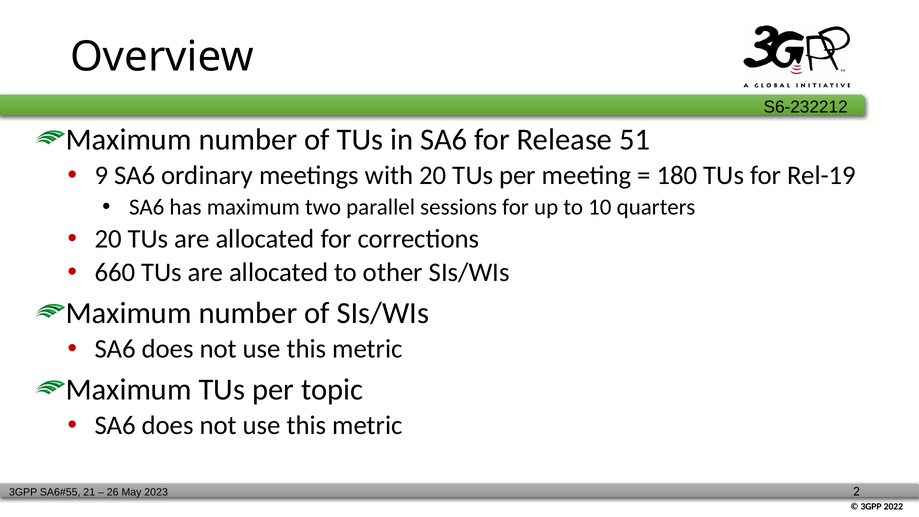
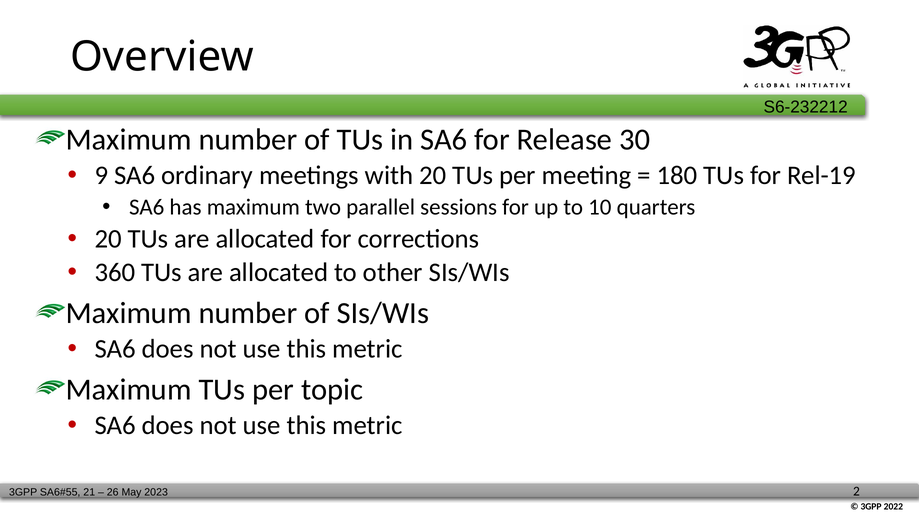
51: 51 -> 30 (635, 140)
660: 660 -> 360 (115, 273)
